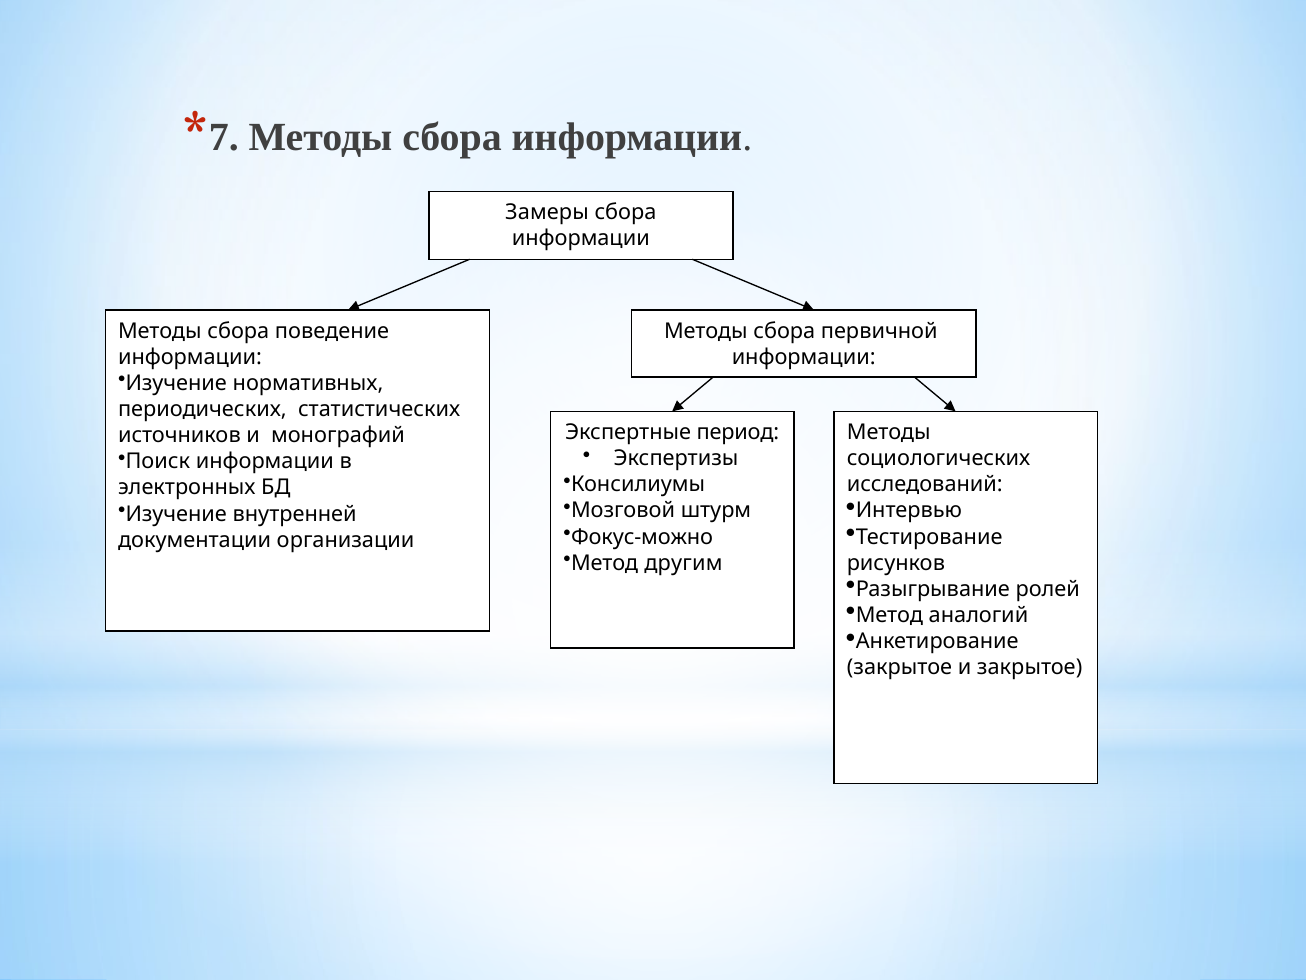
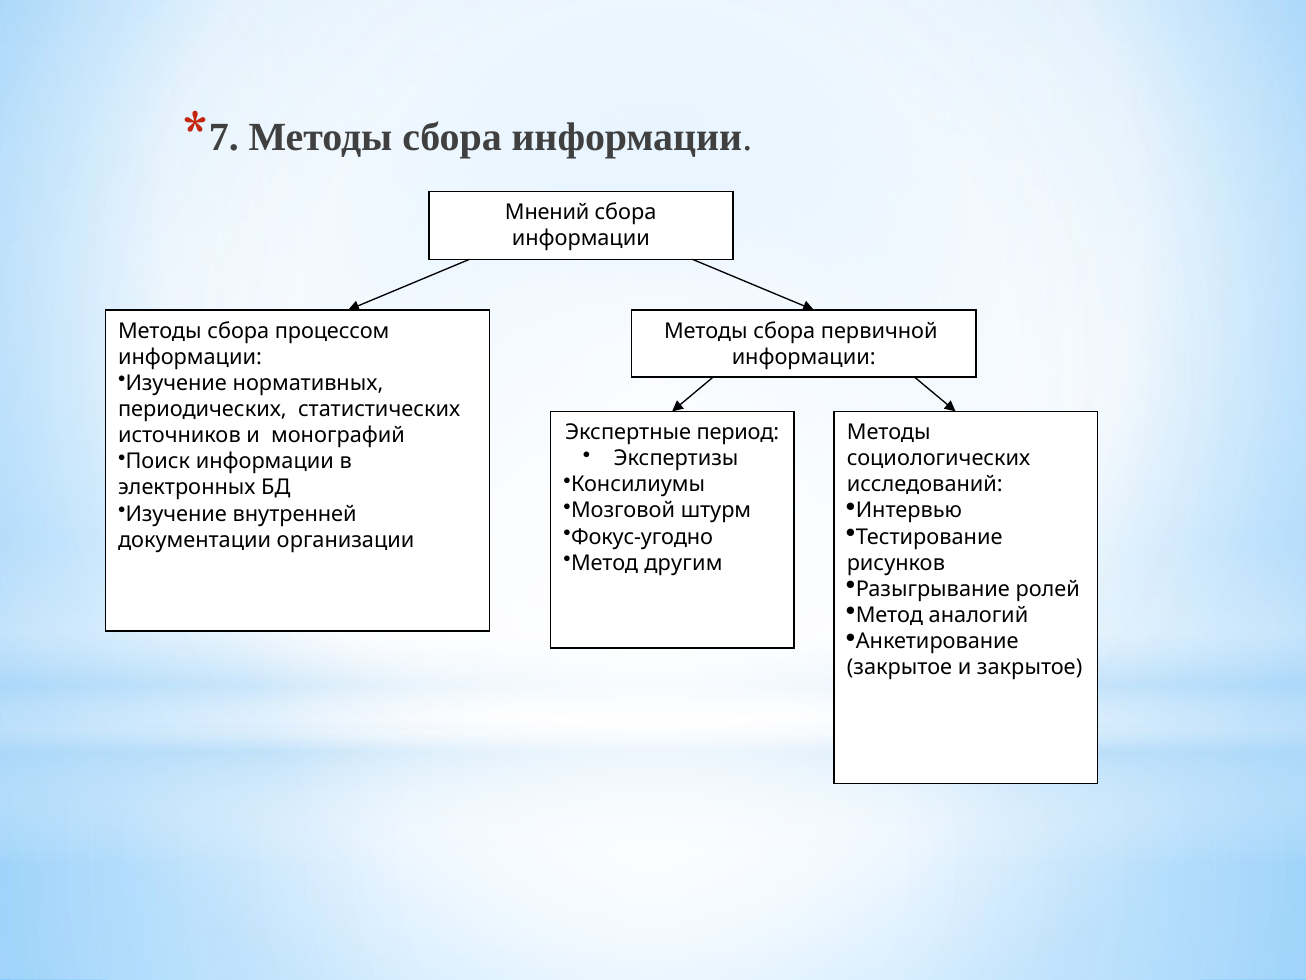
Замеры: Замеры -> Мнений (547, 212)
поведение: поведение -> процессом (332, 331)
Фокус-можно: Фокус-можно -> Фокус-угодно (642, 537)
